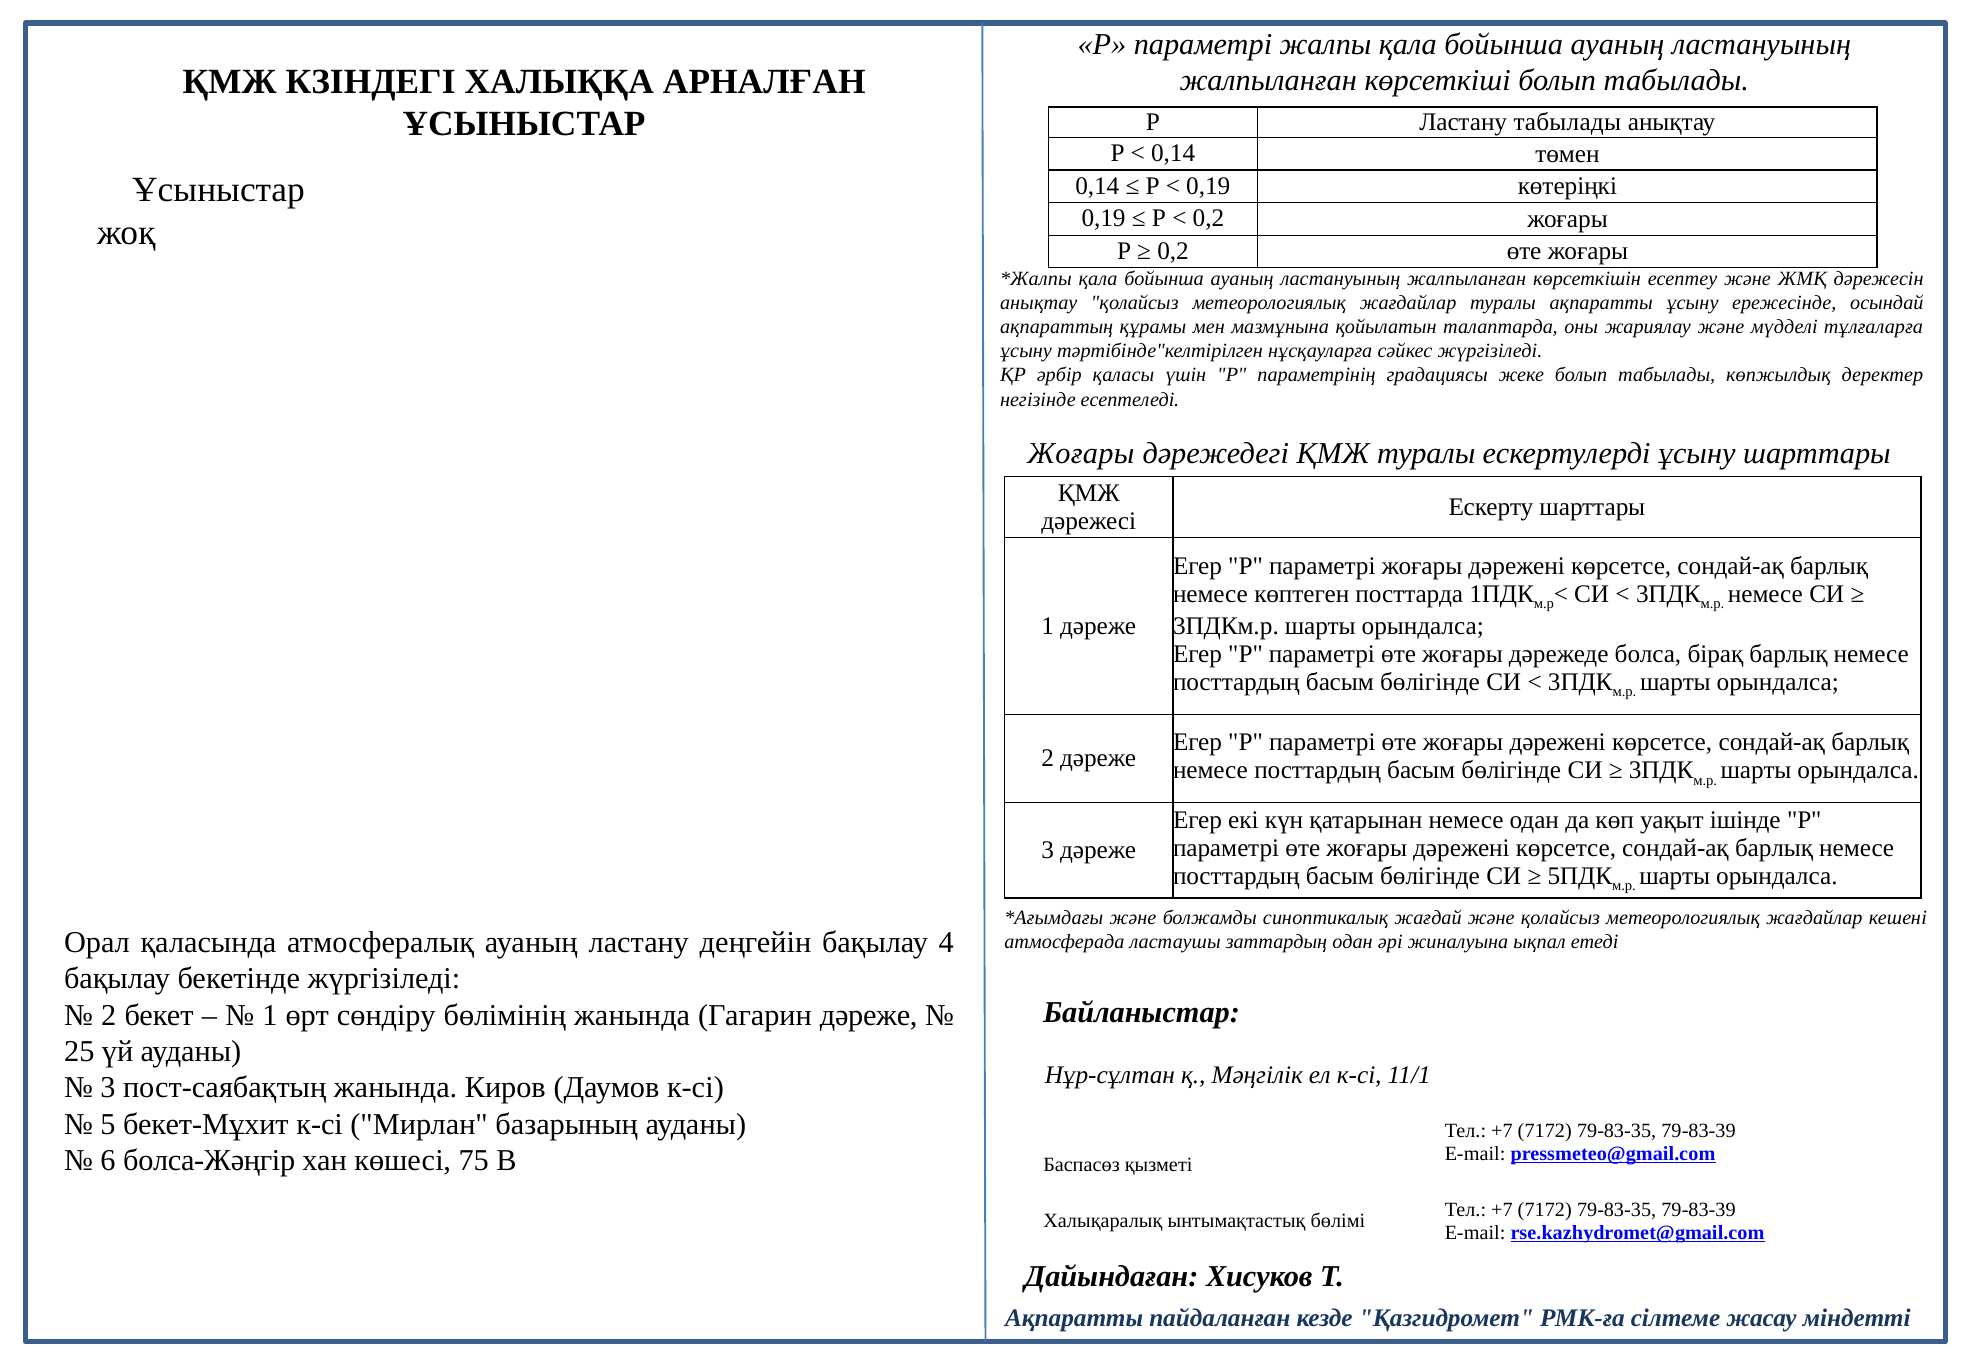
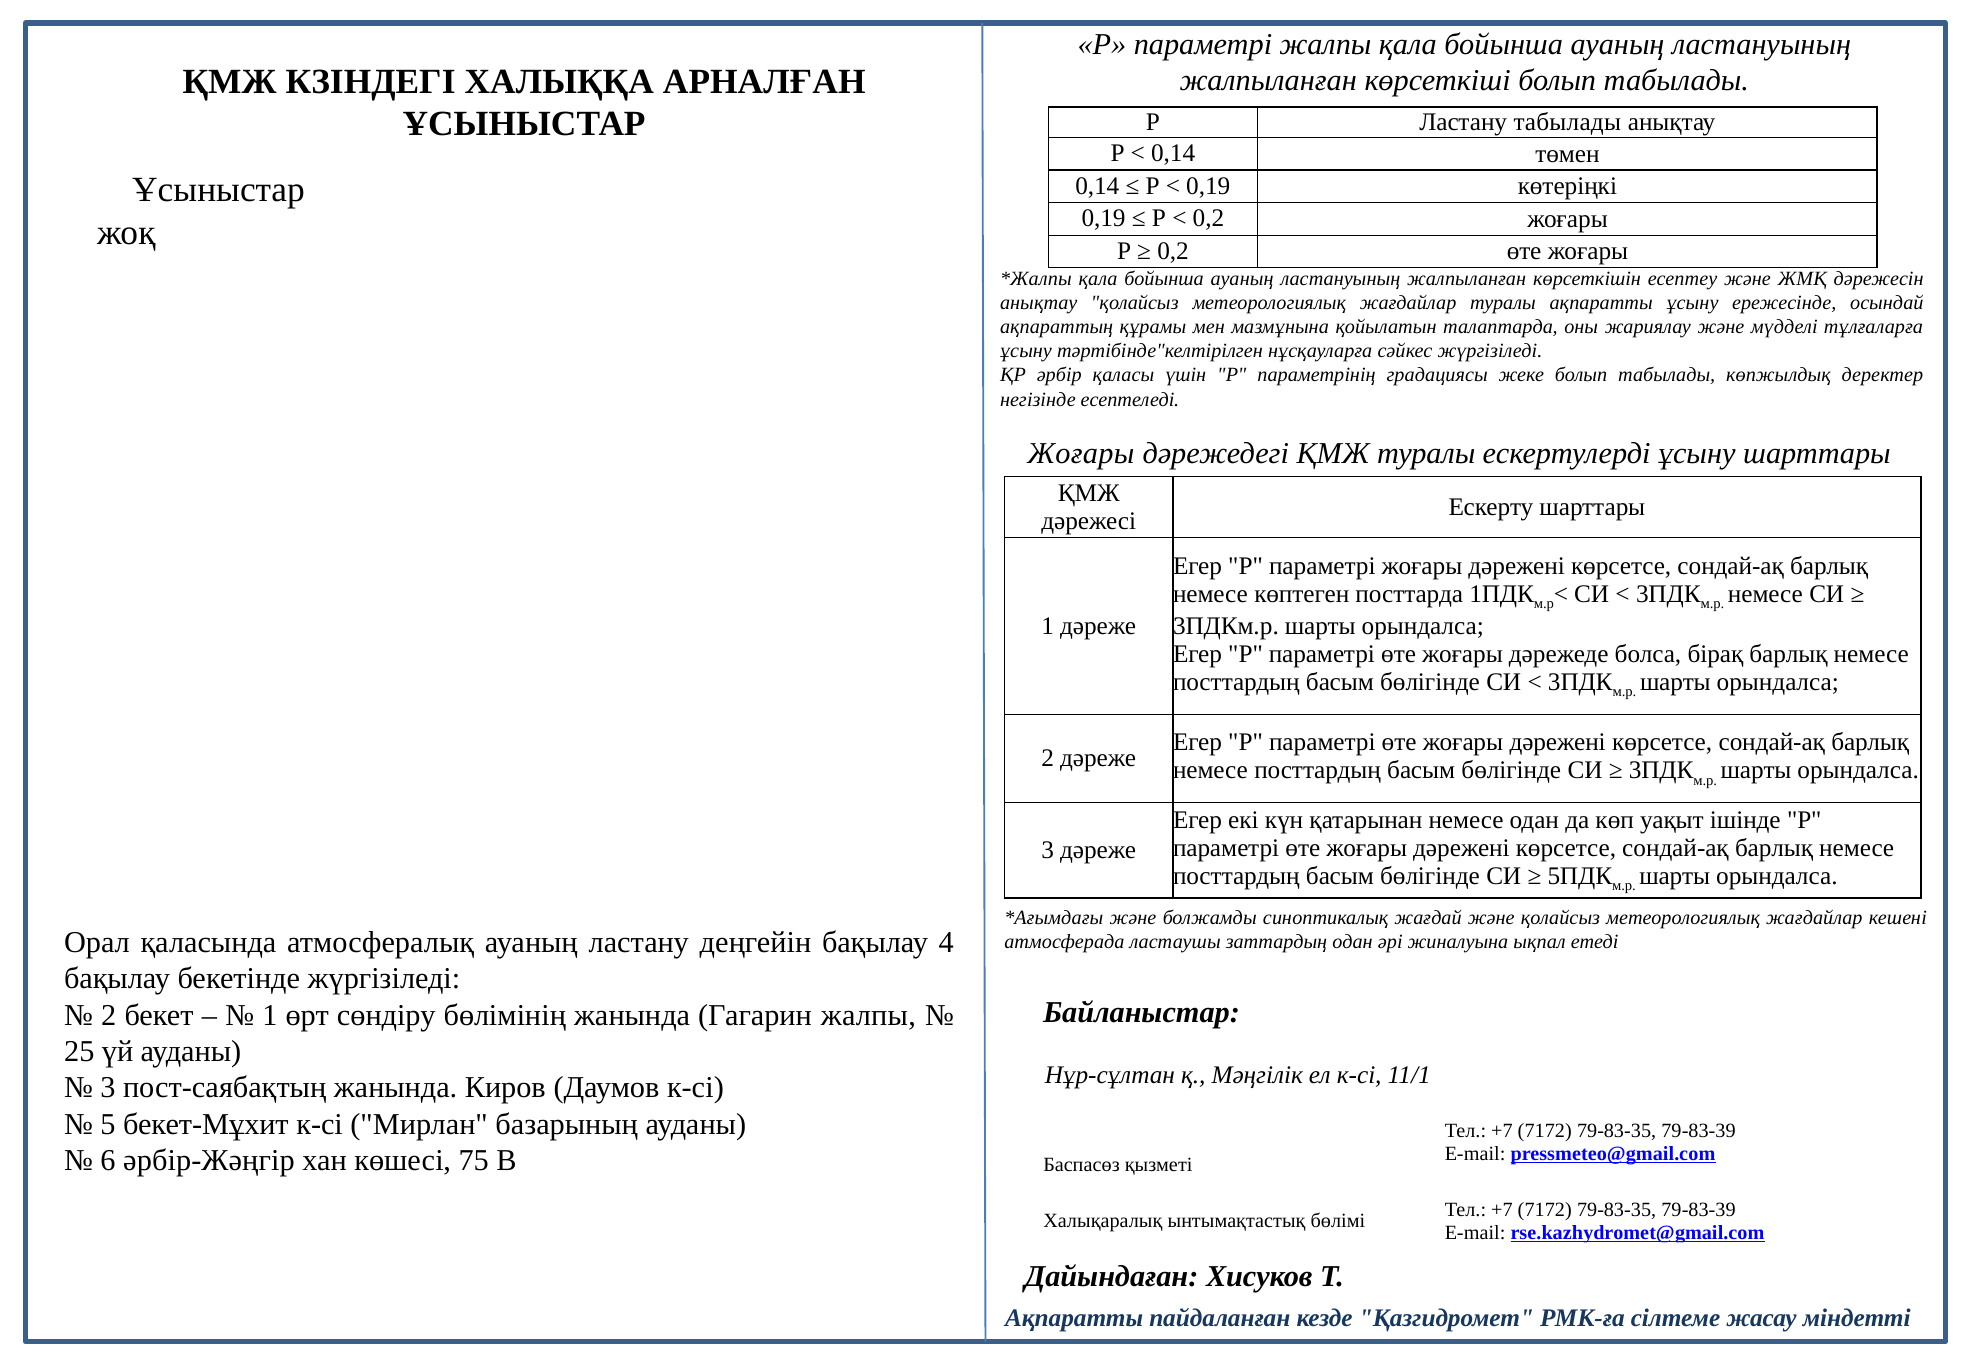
Гагарин дәреже: дәреже -> жалпы (868, 1015)
болса-Жәңгір: болса-Жәңгір -> әрбір-Жәңгір (209, 1160)
